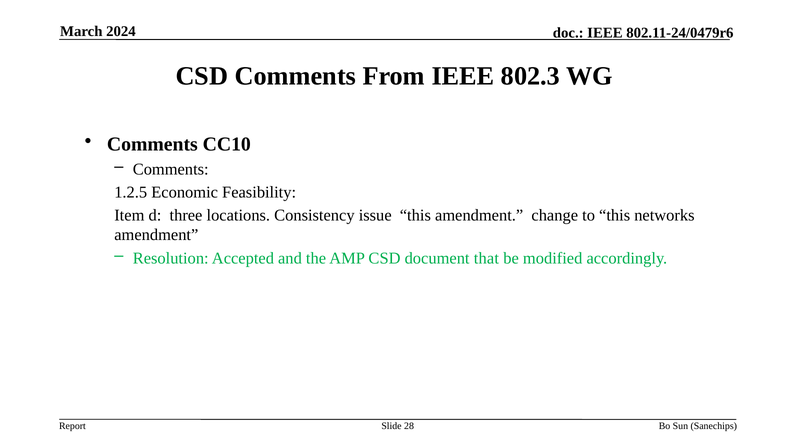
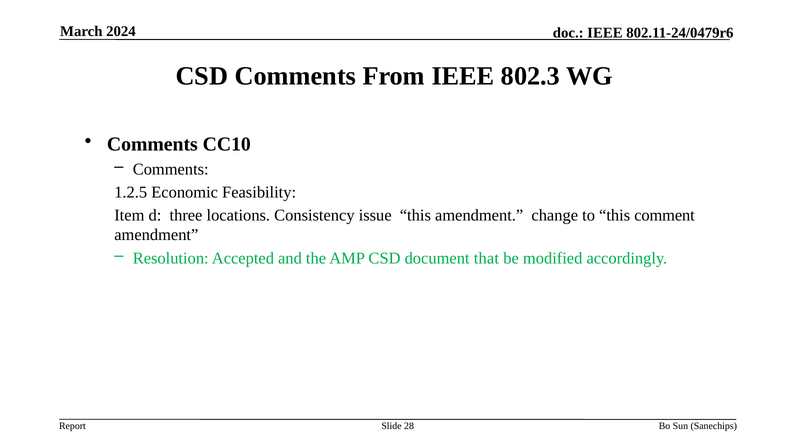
networks: networks -> comment (664, 215)
